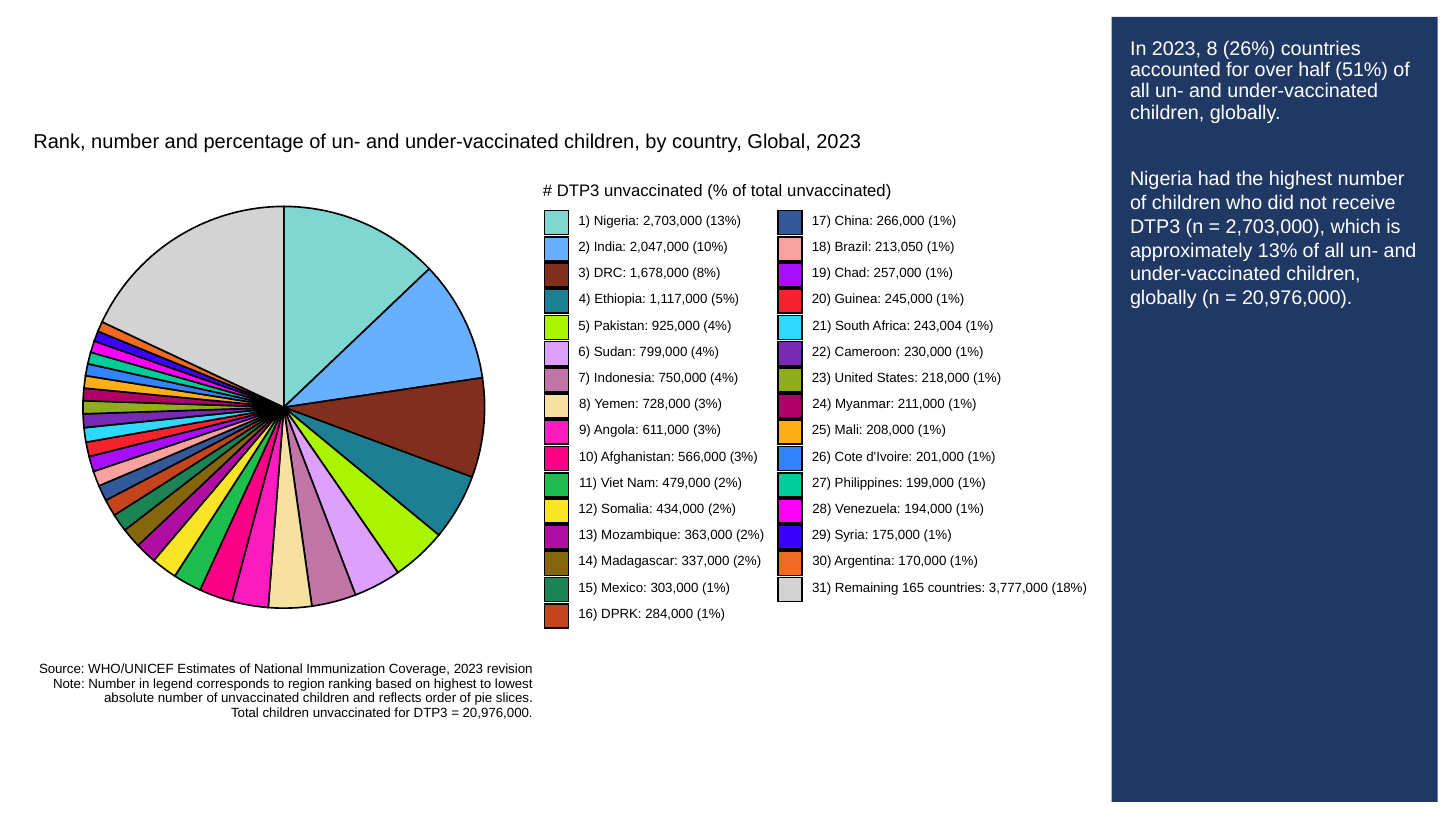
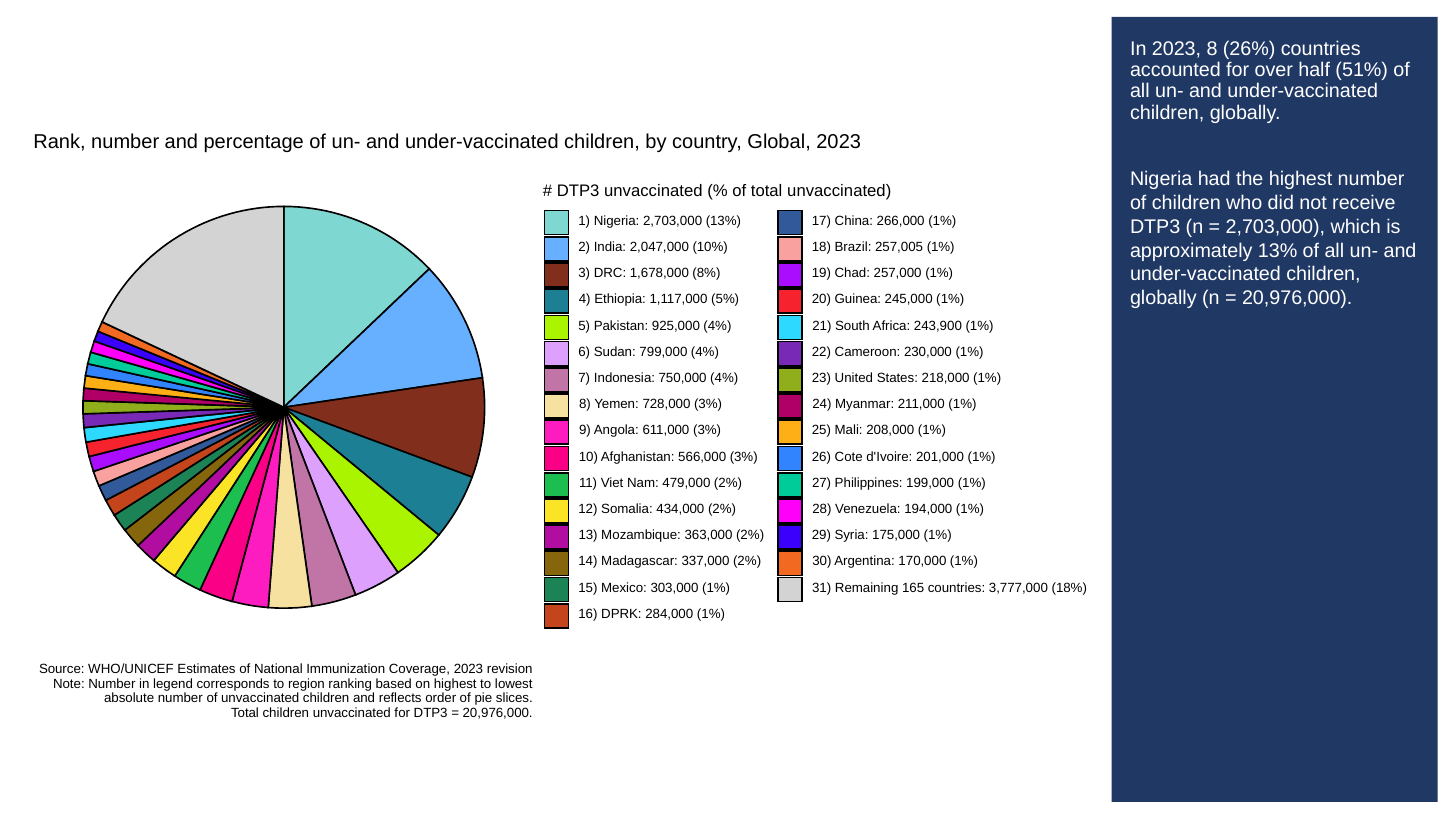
213,050: 213,050 -> 257,005 (899, 247)
243,004: 243,004 -> 243,900 (938, 326)
